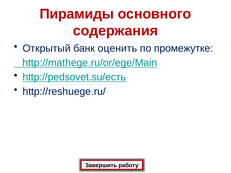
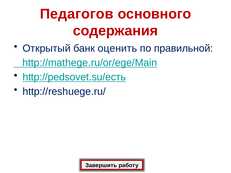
Пирамиды: Пирамиды -> Педагогов (77, 14)
промежутке: промежутке -> правильной (184, 48)
